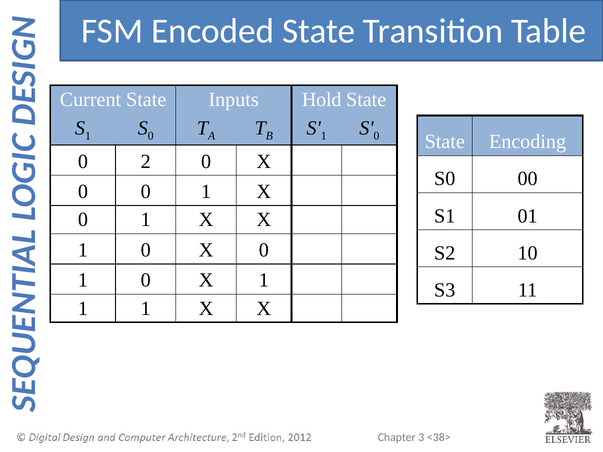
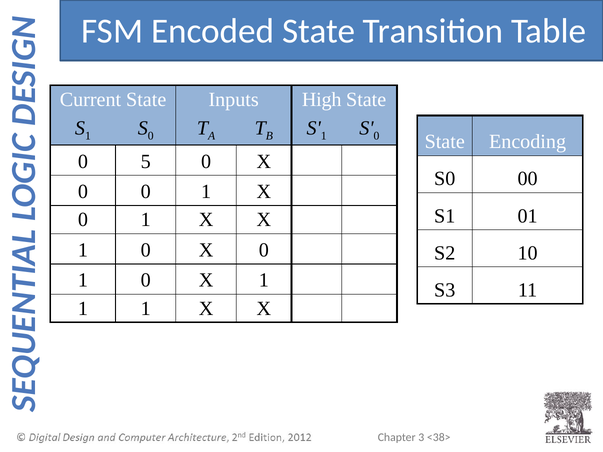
Hold: Hold -> High (322, 100)
2: 2 -> 5 (146, 162)
